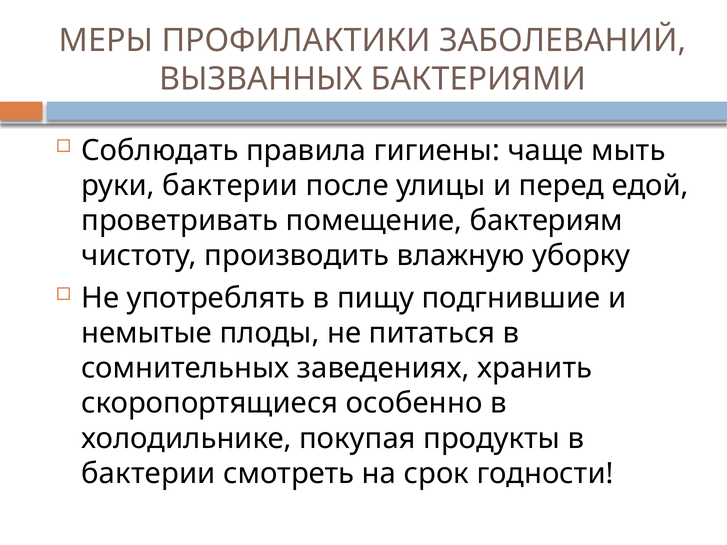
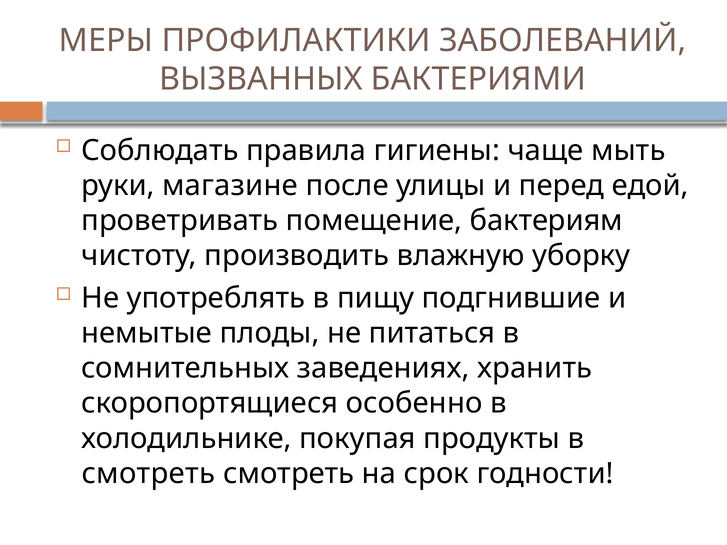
руки бактерии: бактерии -> магазине (230, 186)
бактерии: бактерии -> смотреть (148, 474)
